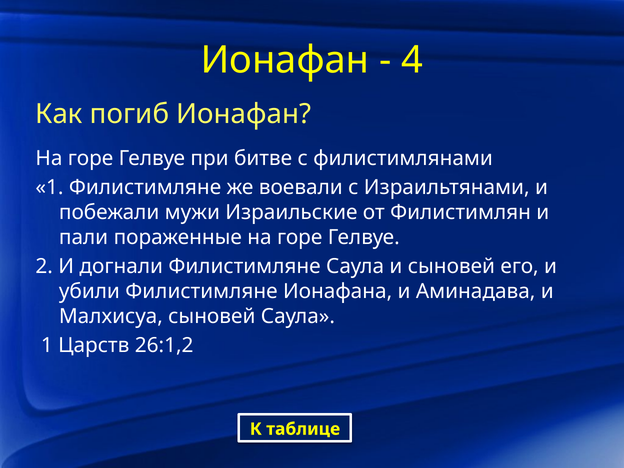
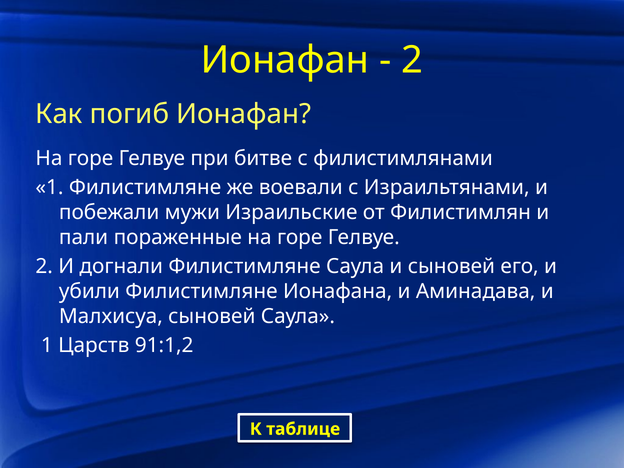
4: 4 -> 2 (412, 60)
26:1,2: 26:1,2 -> 91:1,2 (164, 346)
